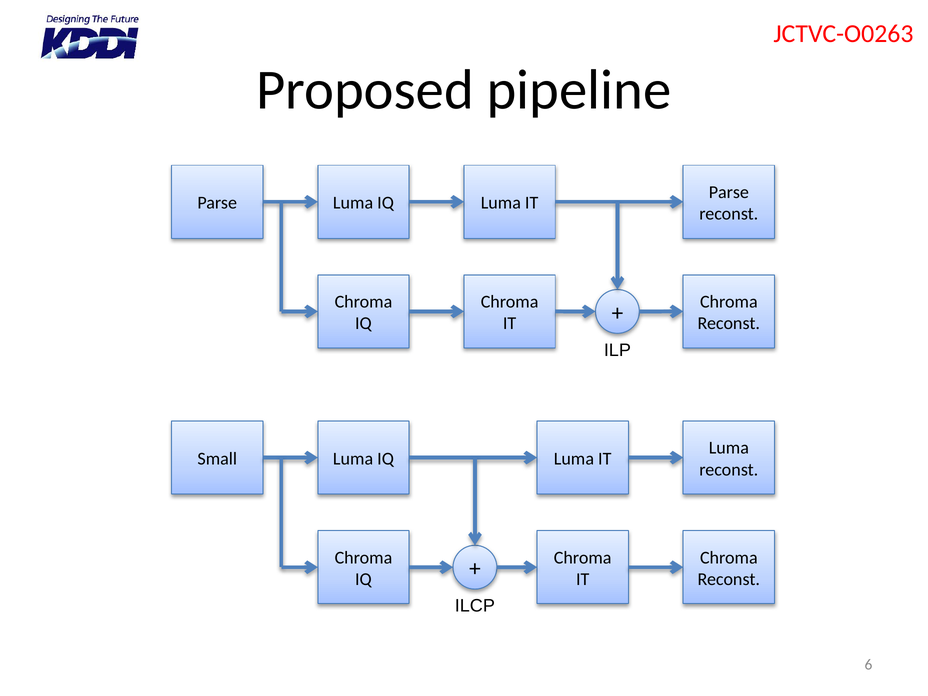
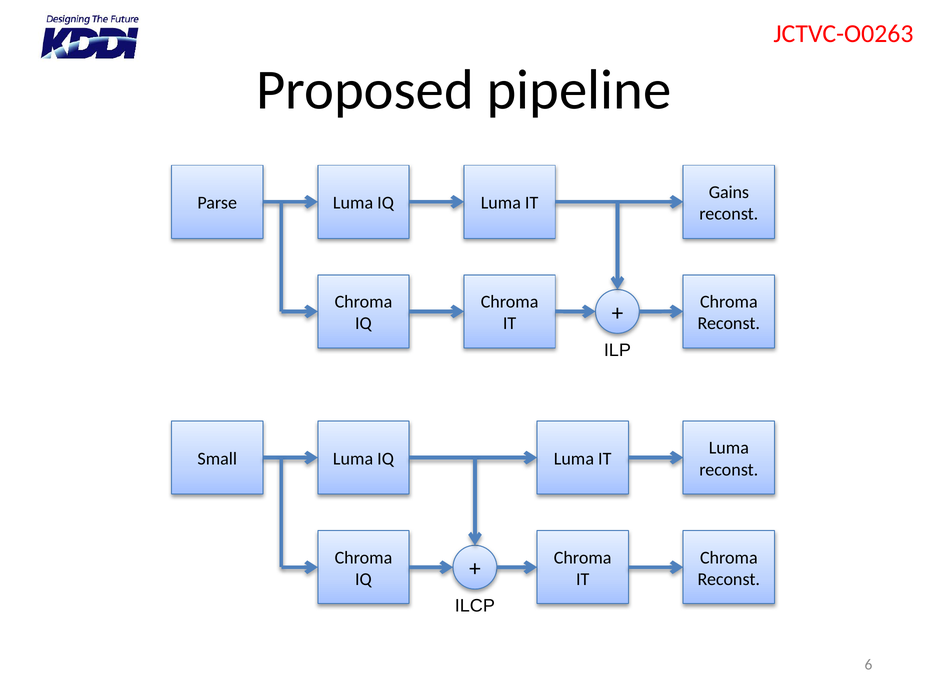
Parse: Parse -> Gains (729, 192)
